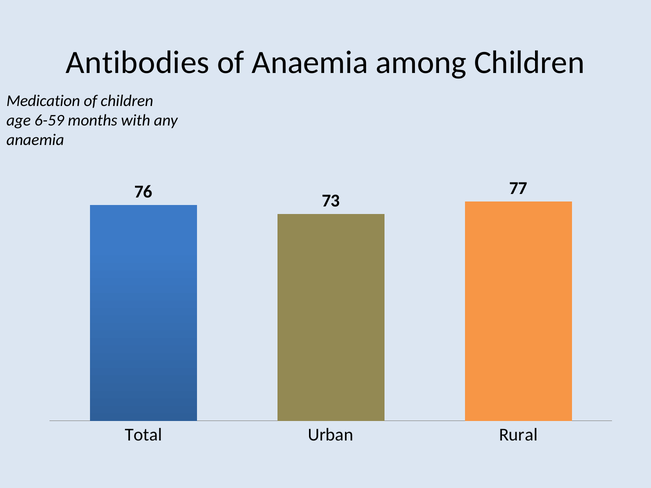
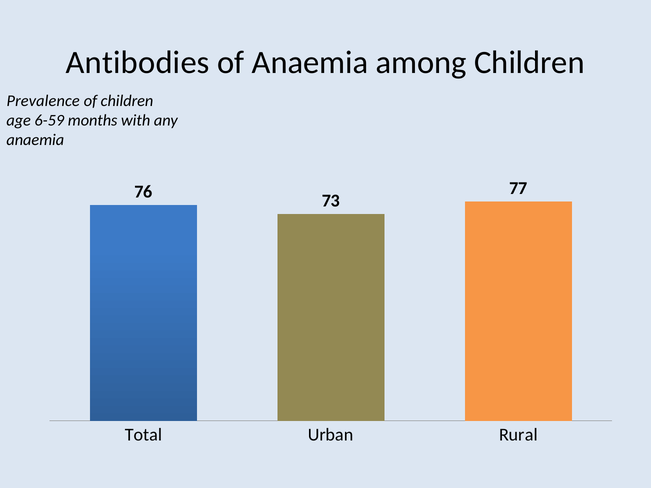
Medication: Medication -> Prevalence (43, 101)
